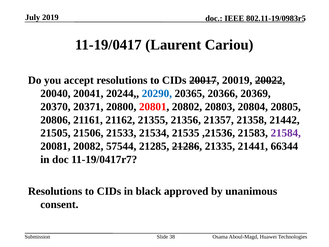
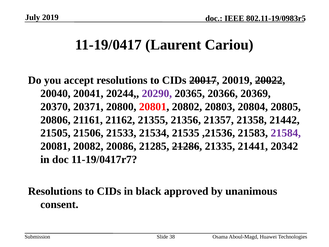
20290 colour: blue -> purple (157, 93)
57544: 57544 -> 20086 (121, 146)
66344: 66344 -> 20342 (284, 146)
